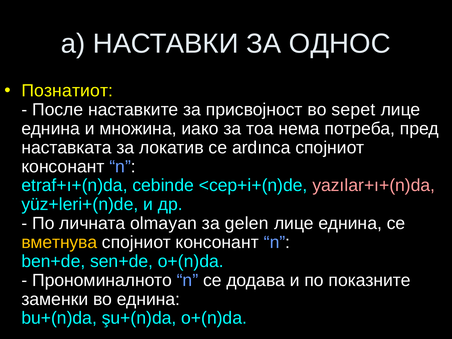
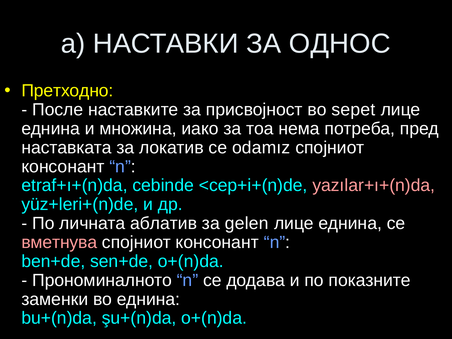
Познатиот: Познатиот -> Претходно (67, 91)
ardınca: ardınca -> odamız (261, 148)
olmayan: olmayan -> аблатив (164, 223)
вметнува colour: yellow -> pink (59, 242)
